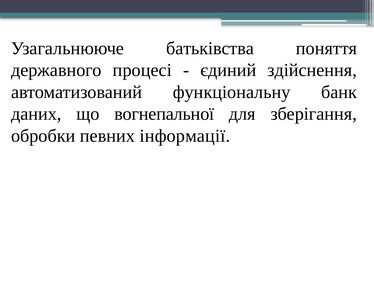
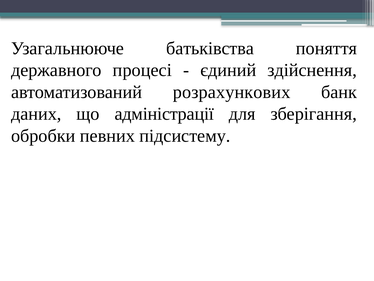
функціональну: функціональну -> розрахункових (232, 92)
вогнепальної: вогнепальної -> адміністрації (164, 114)
інформації: інформації -> підсистему (185, 136)
